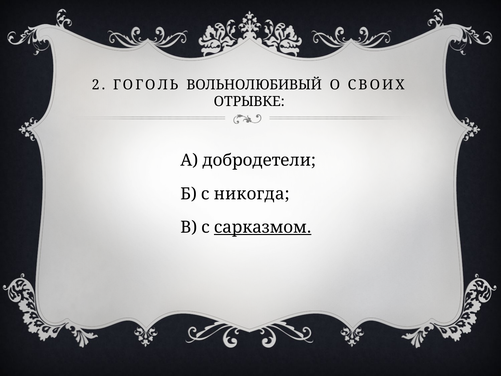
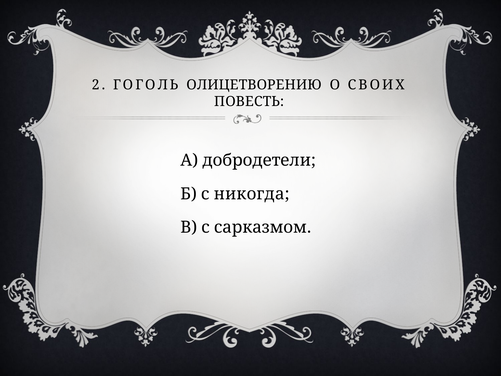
ВОЛЬНОЛЮБИВЫЙ: ВОЛЬНОЛЮБИВЫЙ -> ОЛИЦЕТВОРЕНИЮ (254, 85)
ОТРЫВКЕ: ОТРЫВКЕ -> ПОВЕСТЬ (249, 102)
сарказмом underline: present -> none (263, 227)
